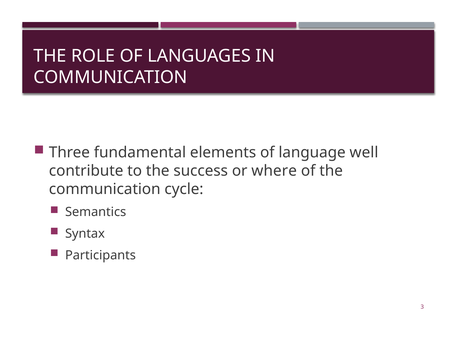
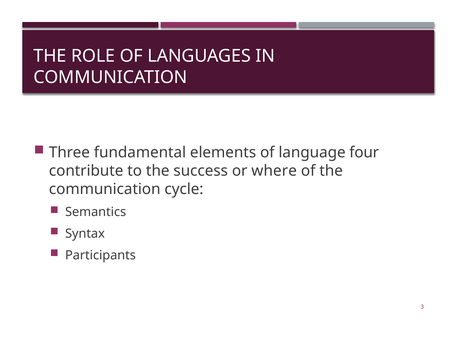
well: well -> four (364, 152)
